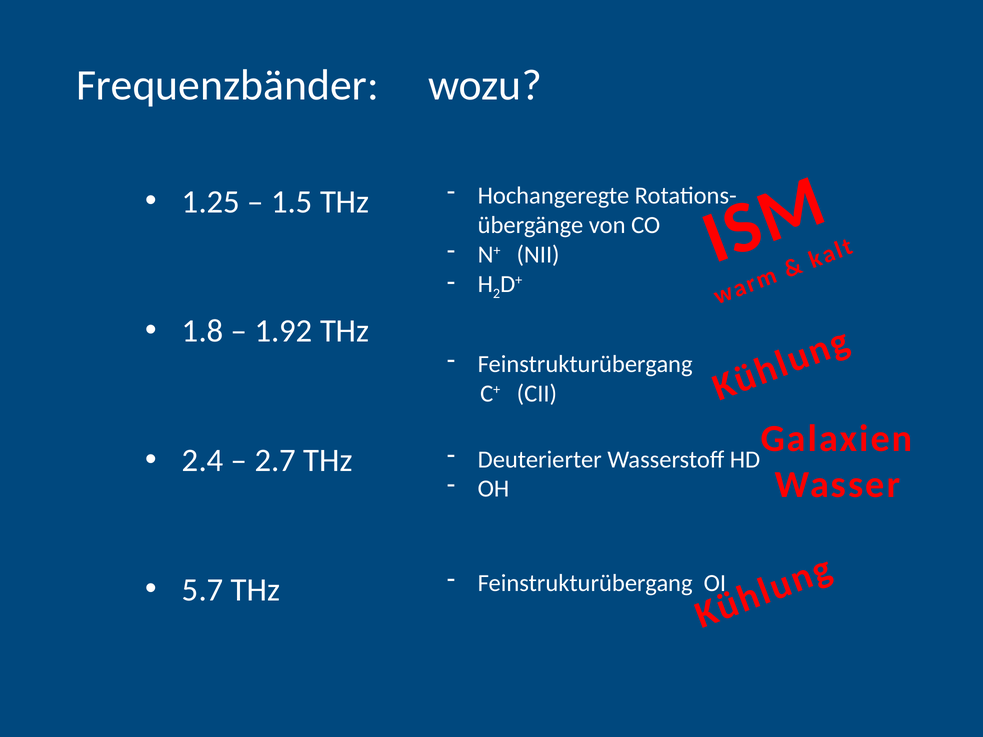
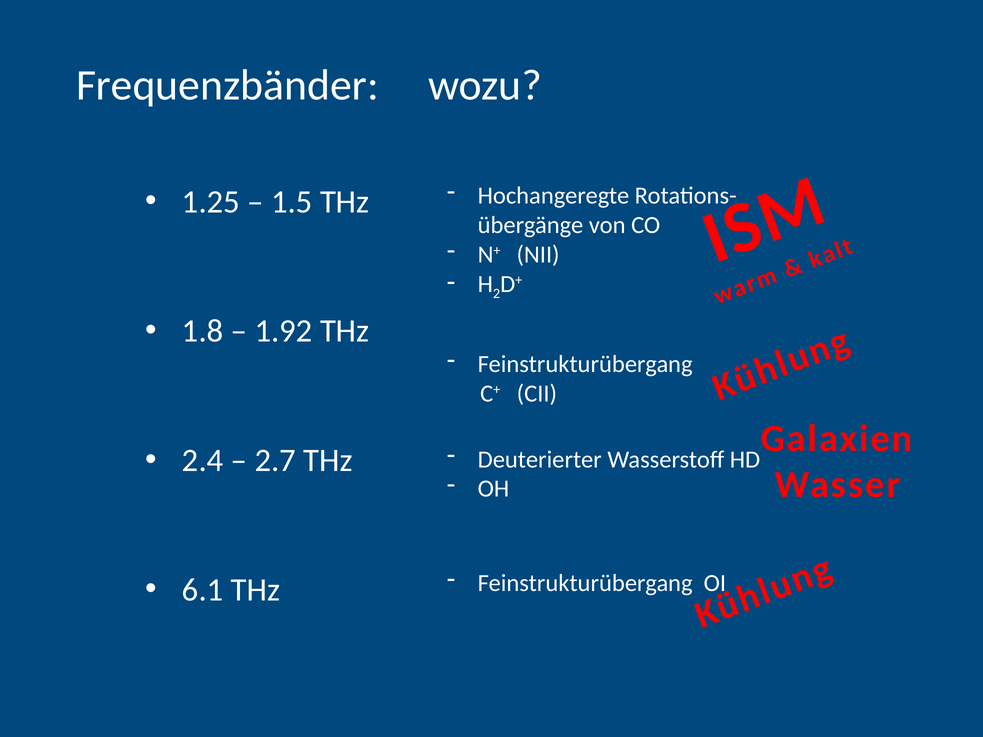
5.7: 5.7 -> 6.1 (203, 590)
